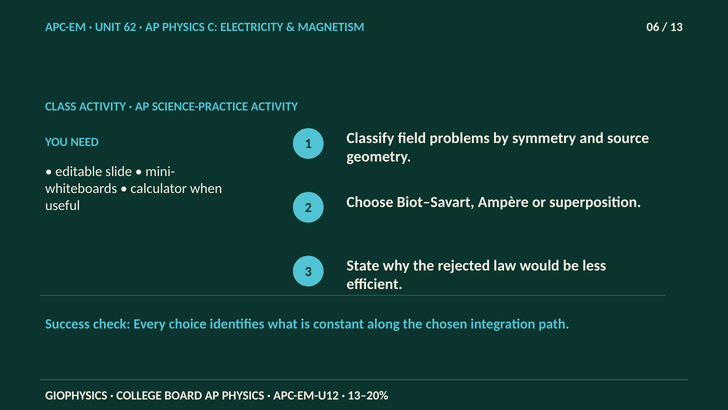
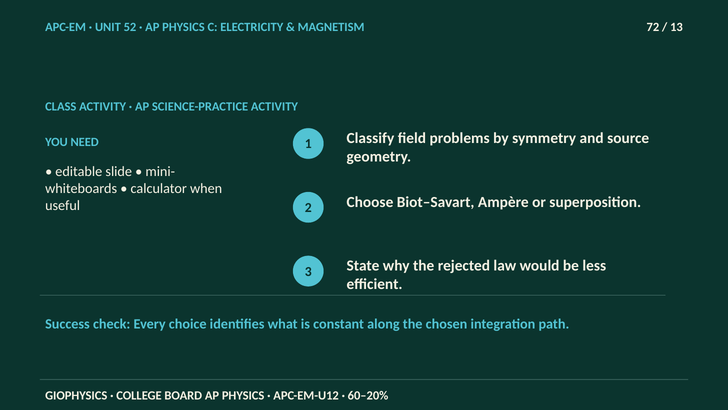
62: 62 -> 52 (130, 27)
06: 06 -> 72 (653, 27)
13–20%: 13–20% -> 60–20% (368, 395)
